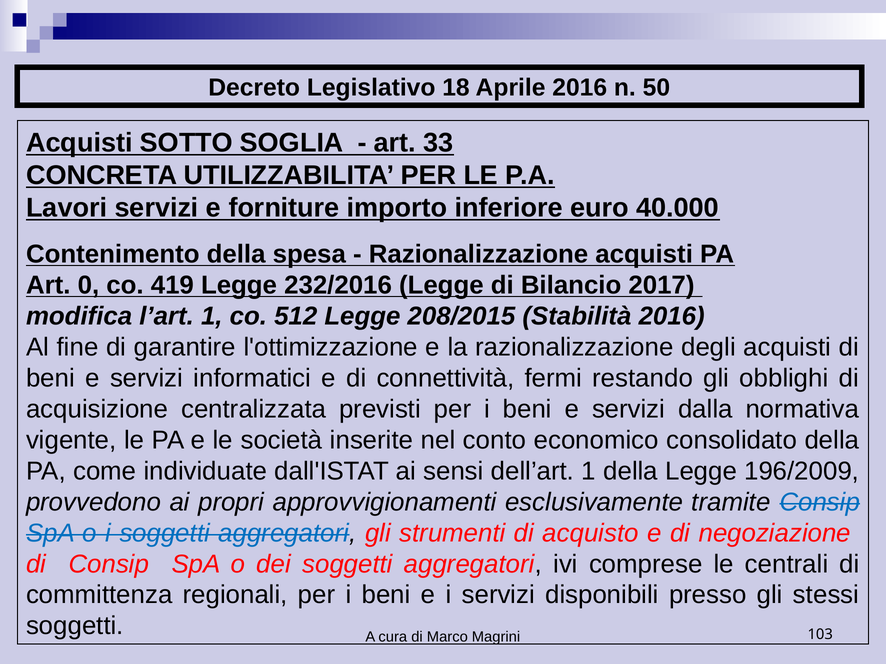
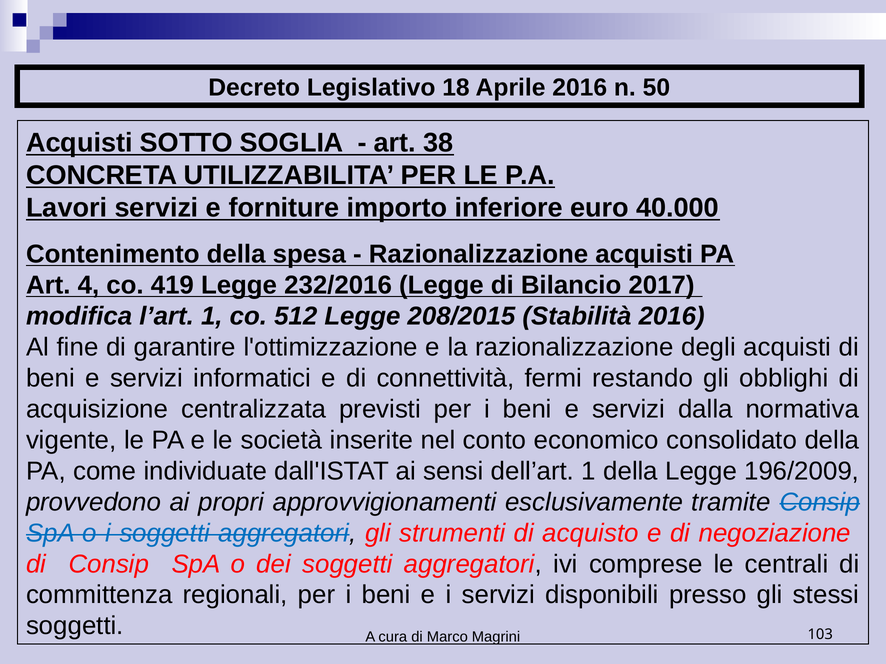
33: 33 -> 38 (438, 143)
0: 0 -> 4 (88, 285)
